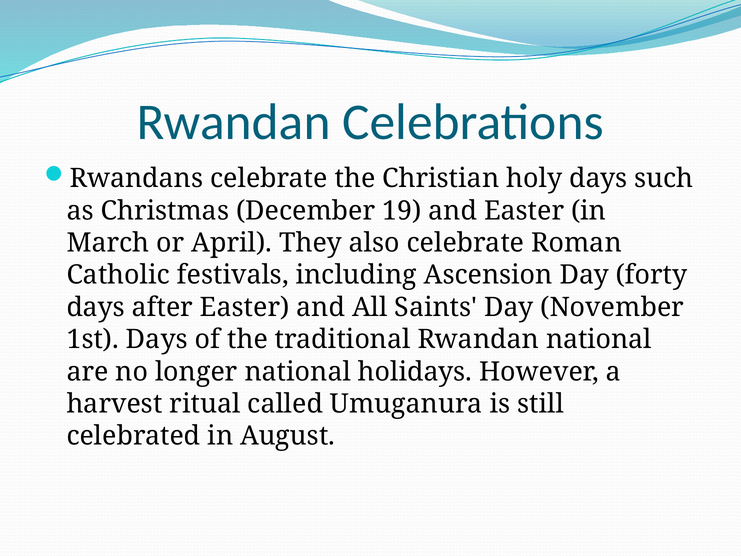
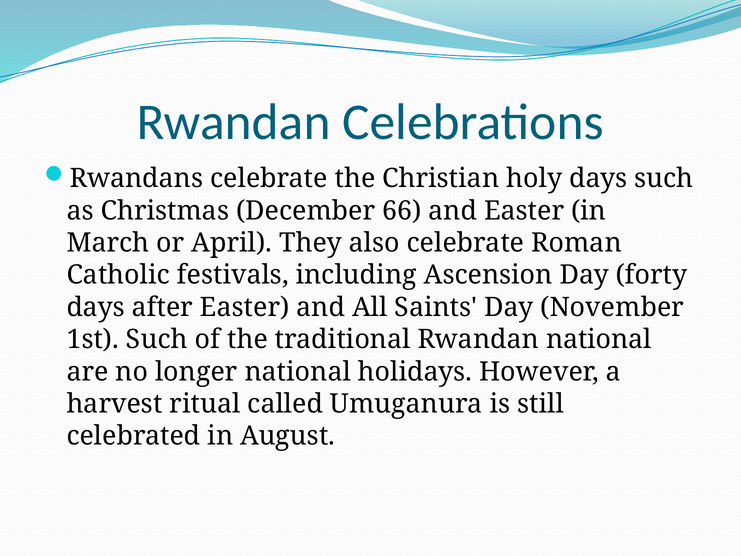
19: 19 -> 66 (402, 211)
1st Days: Days -> Such (157, 339)
